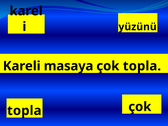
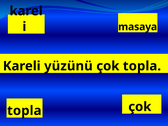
yüzünü: yüzünü -> masaya (138, 27)
masaya: masaya -> yüzünü (68, 66)
